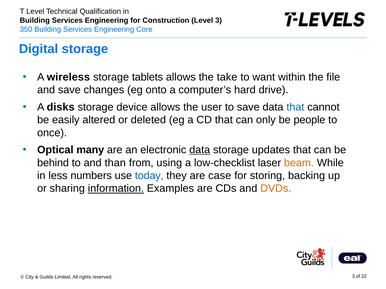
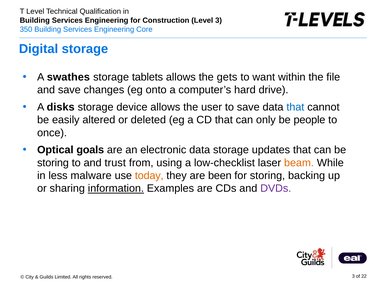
wireless: wireless -> swathes (68, 77)
take: take -> gets (227, 77)
many: many -> goals (90, 150)
data underline: present -> none (200, 150)
behind: behind -> storing (53, 163)
than: than -> trust (115, 163)
numbers: numbers -> malware (91, 176)
today colour: blue -> orange (149, 176)
case: case -> been (220, 176)
DVDs colour: orange -> purple (276, 189)
